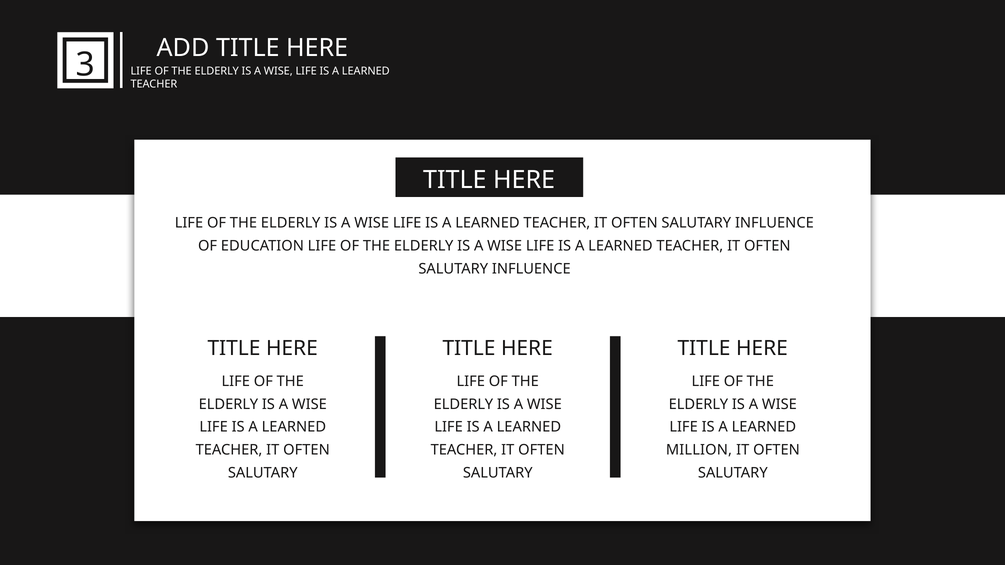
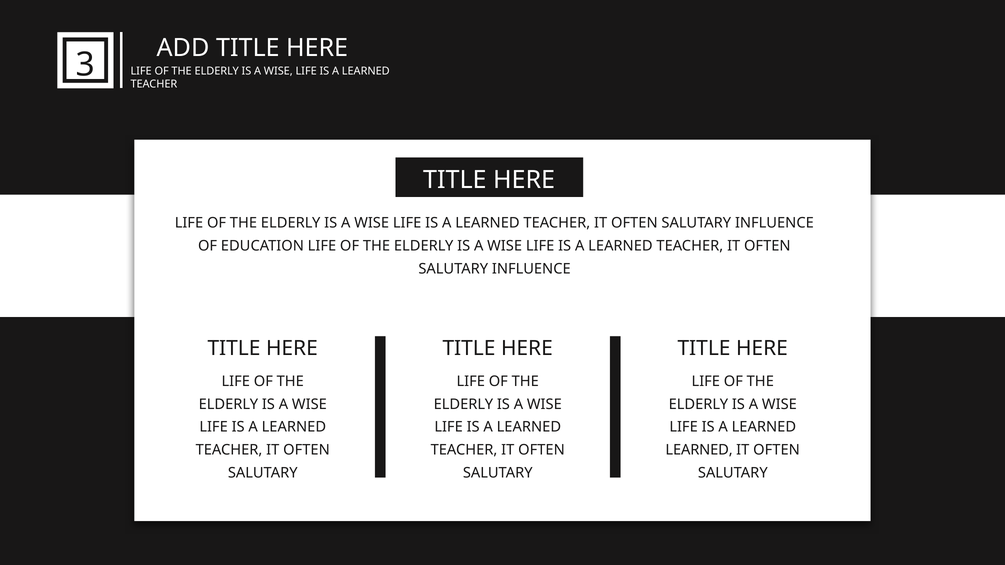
MILLION: MILLION -> LEARNED (699, 450)
